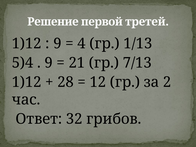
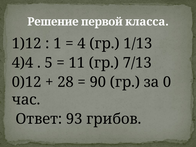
третей: третей -> класса (147, 22)
9: 9 -> 1 (57, 43)
5)4: 5)4 -> 4)4 (22, 63)
9: 9 -> 5 (49, 63)
21: 21 -> 11 (77, 63)
1)12: 1)12 -> 0)12 (27, 82)
12: 12 -> 90 (98, 82)
2: 2 -> 0 (167, 82)
32: 32 -> 93 (74, 119)
